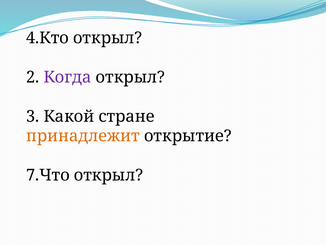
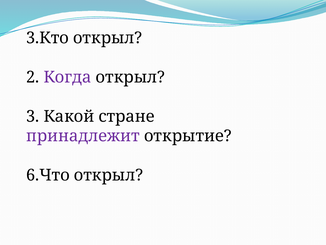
4.Кто: 4.Кто -> 3.Кто (47, 38)
принадлежит colour: orange -> purple (83, 136)
7.Что: 7.Что -> 6.Что (48, 175)
